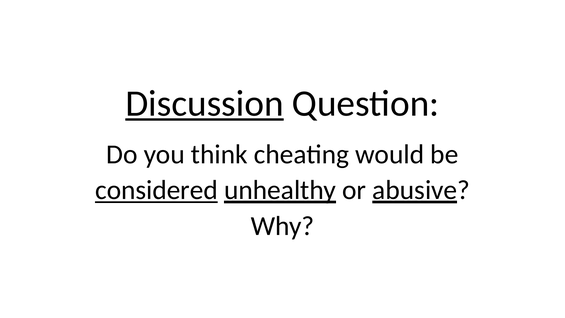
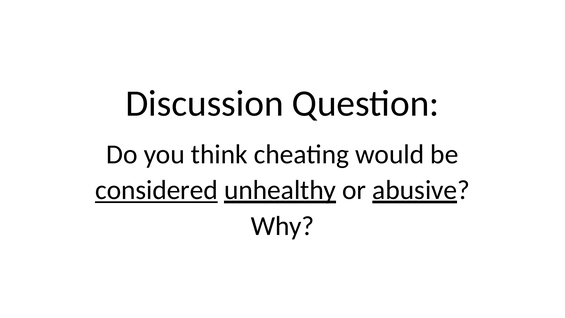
Discussion underline: present -> none (204, 103)
